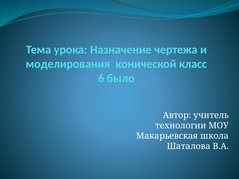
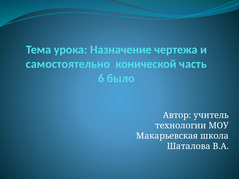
моделирования: моделирования -> самостоятельно (68, 64)
класс: класс -> часть (193, 64)
